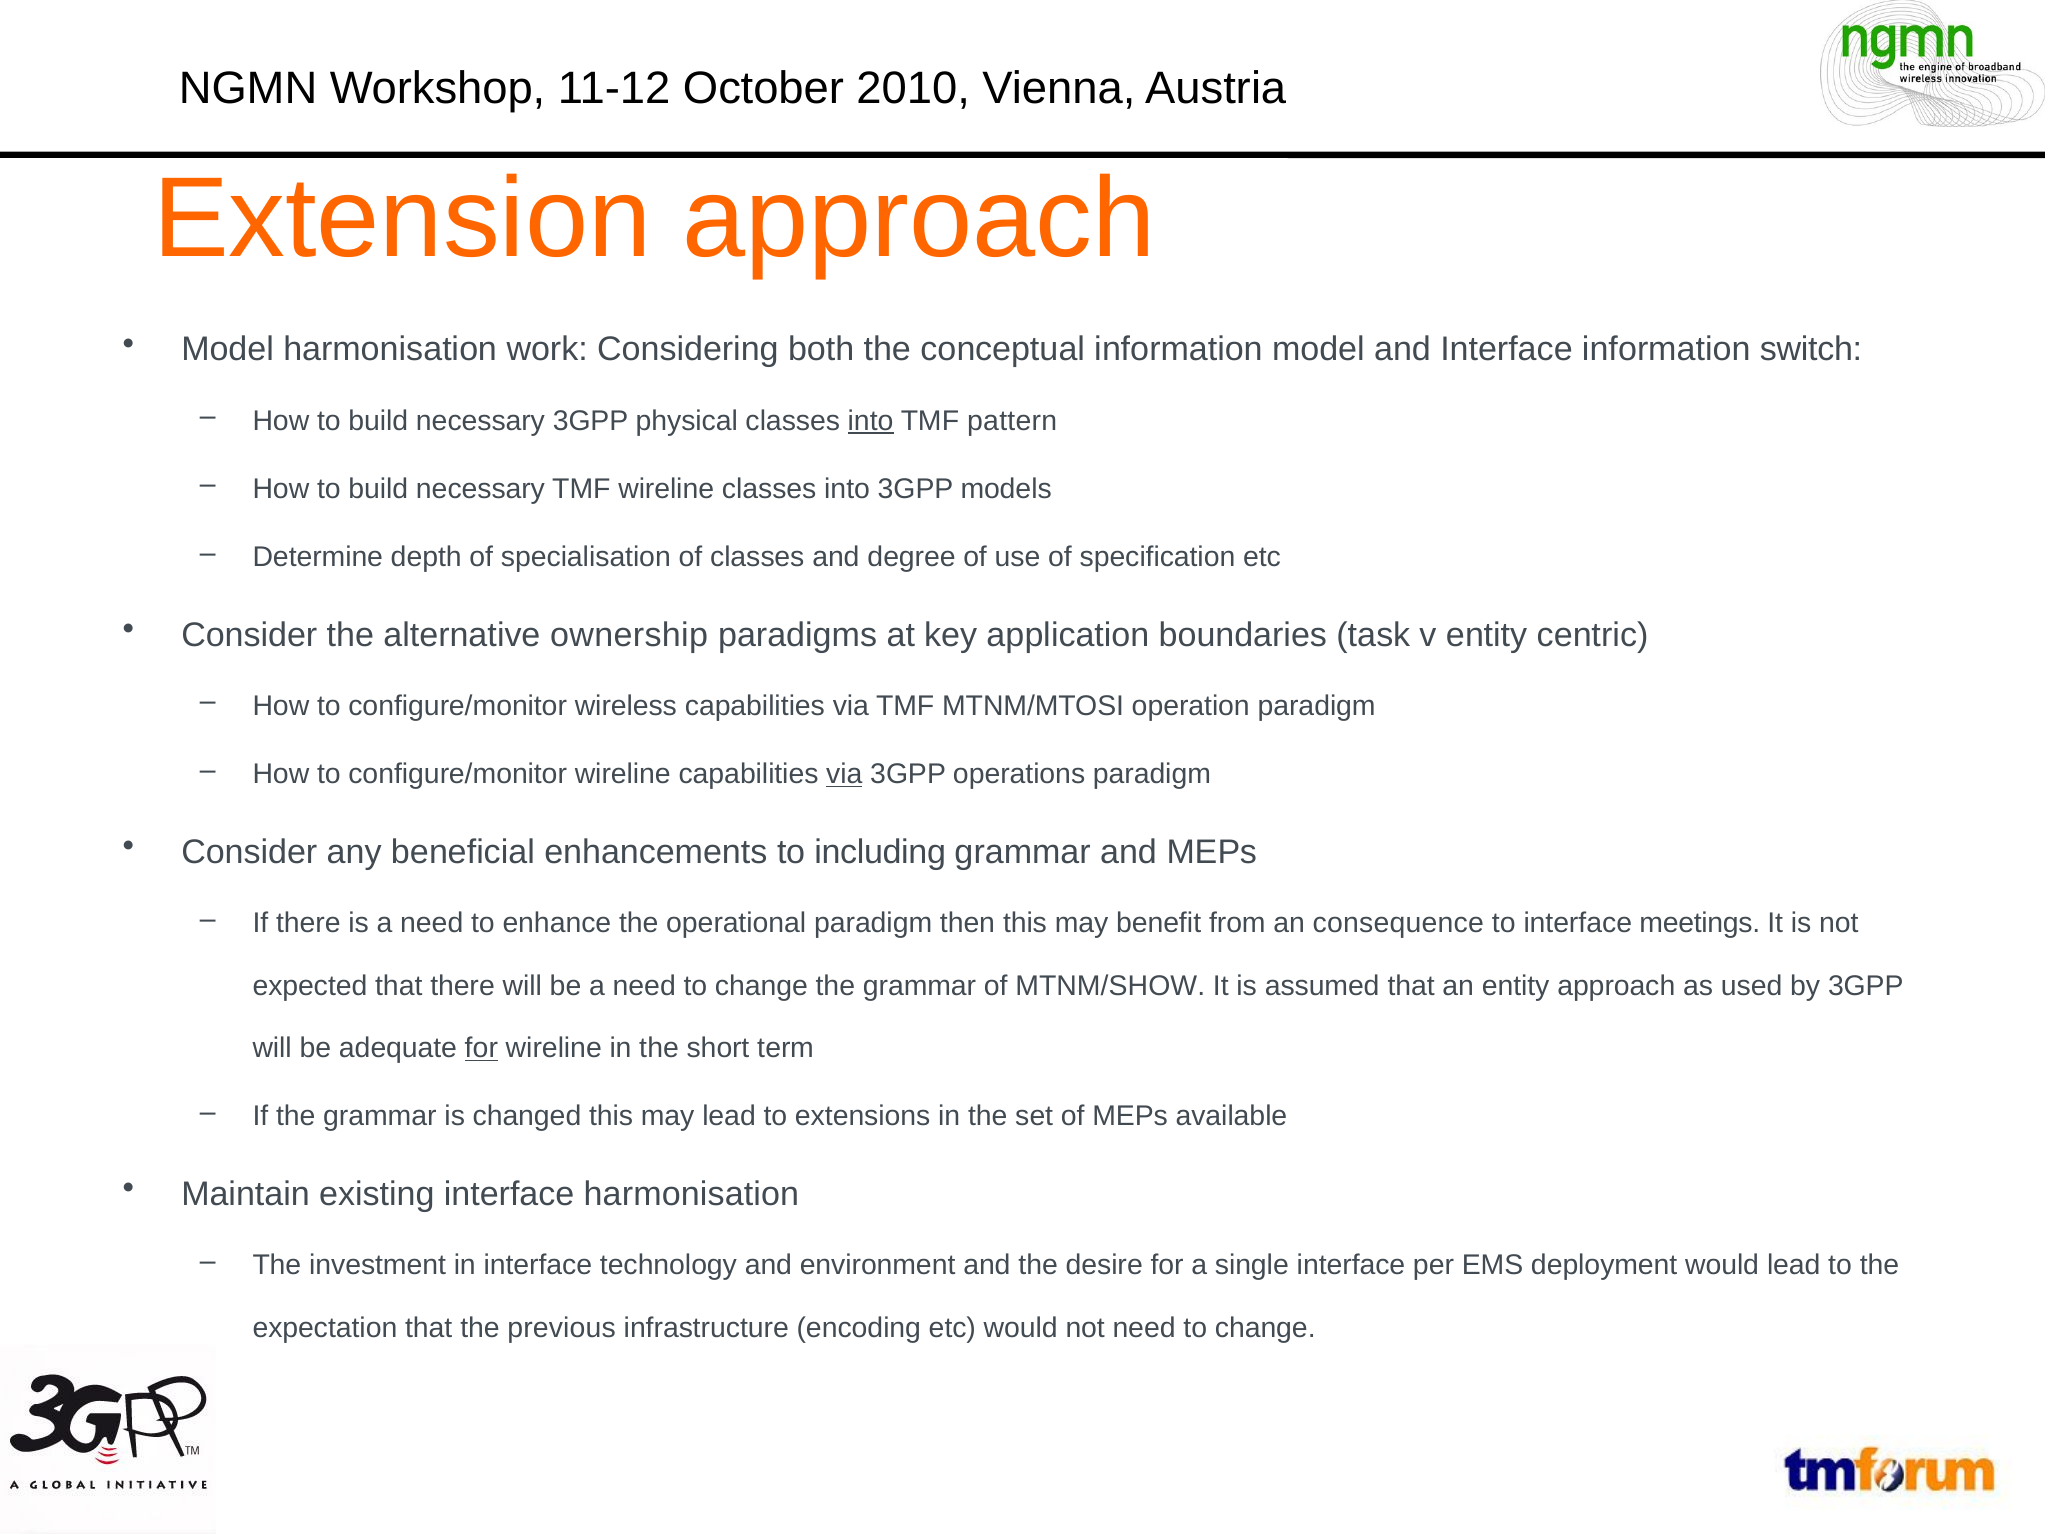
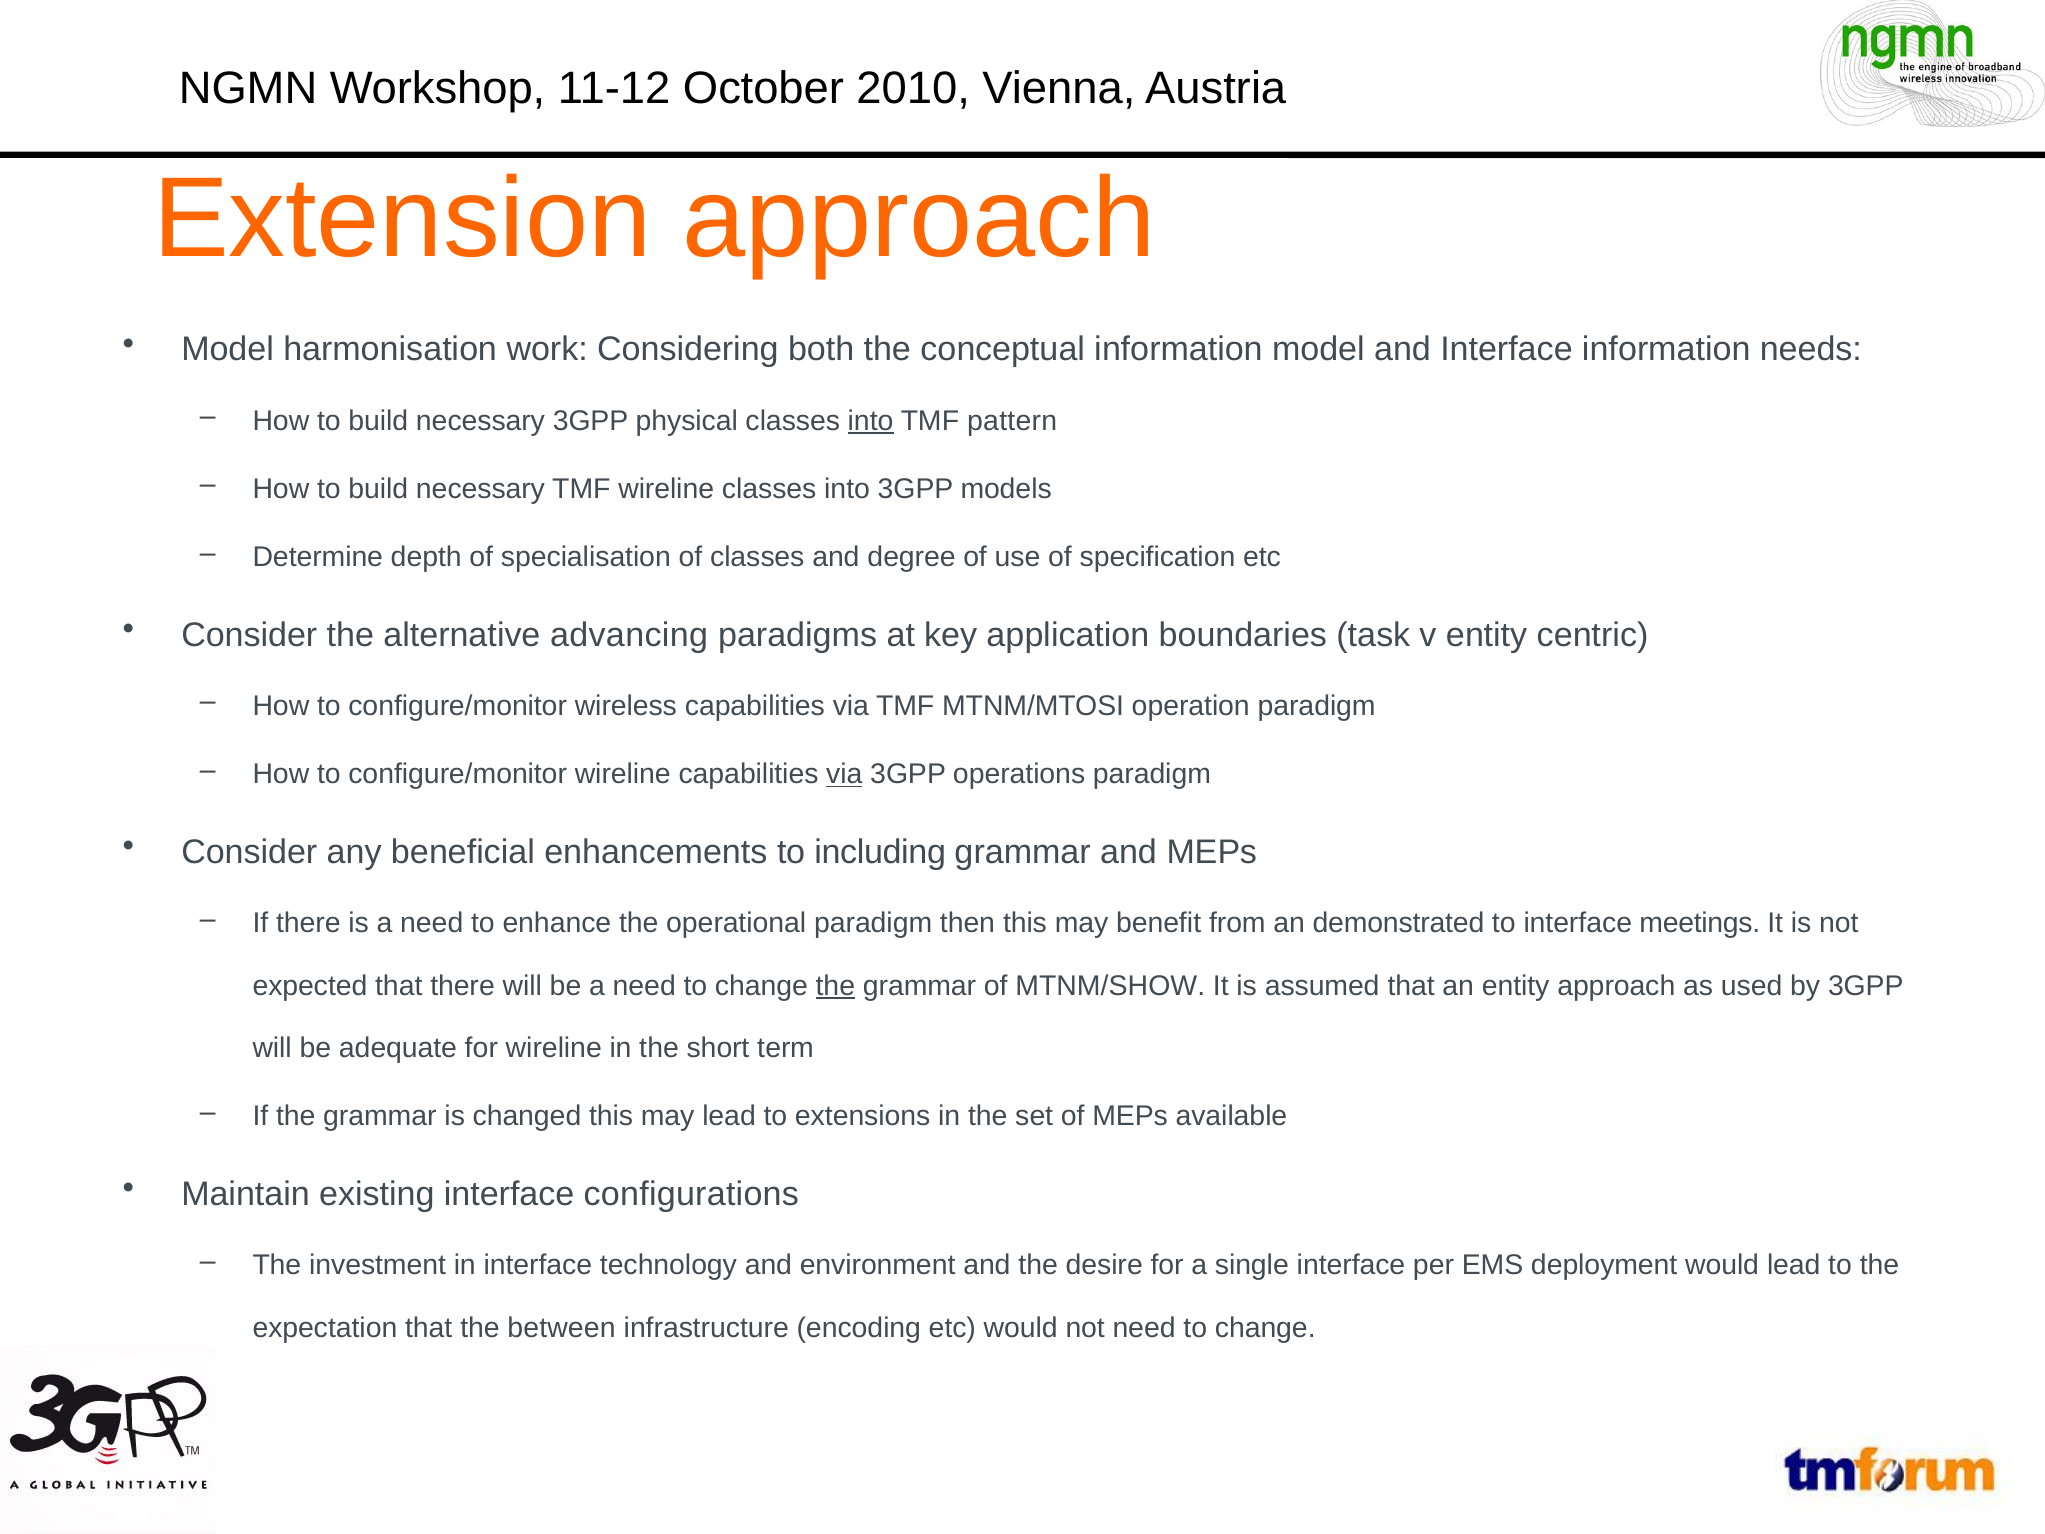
switch: switch -> needs (1811, 350)
ownership: ownership -> advancing (629, 635)
consequence: consequence -> demonstrated (1398, 923)
the underline: none -> present (835, 986)
for underline: present -> none (481, 1048)
interface harmonisation: harmonisation -> configurations (691, 1194)
previous: previous -> between (562, 1328)
